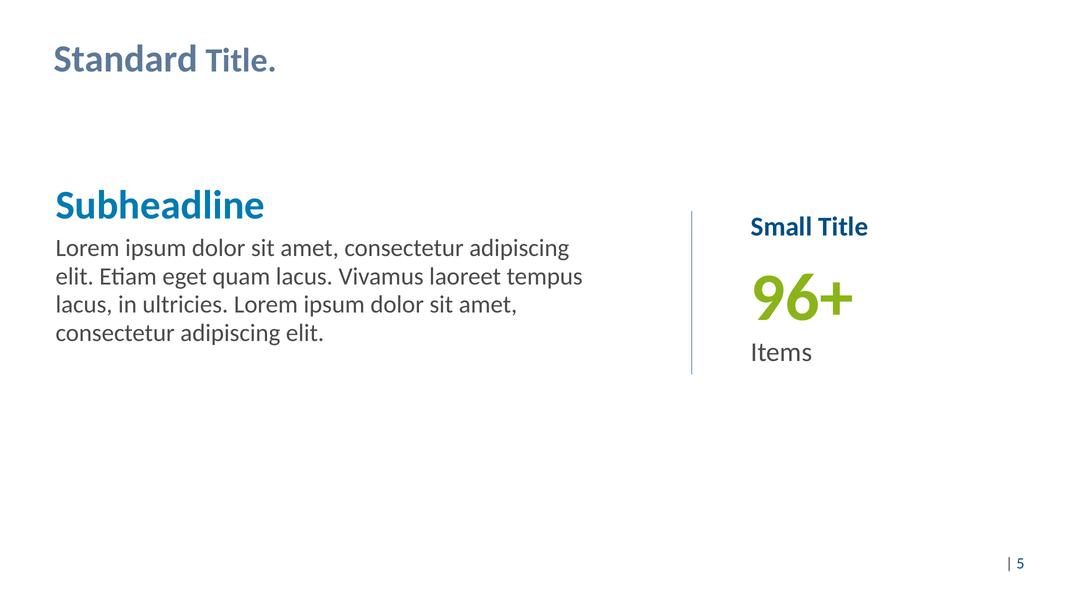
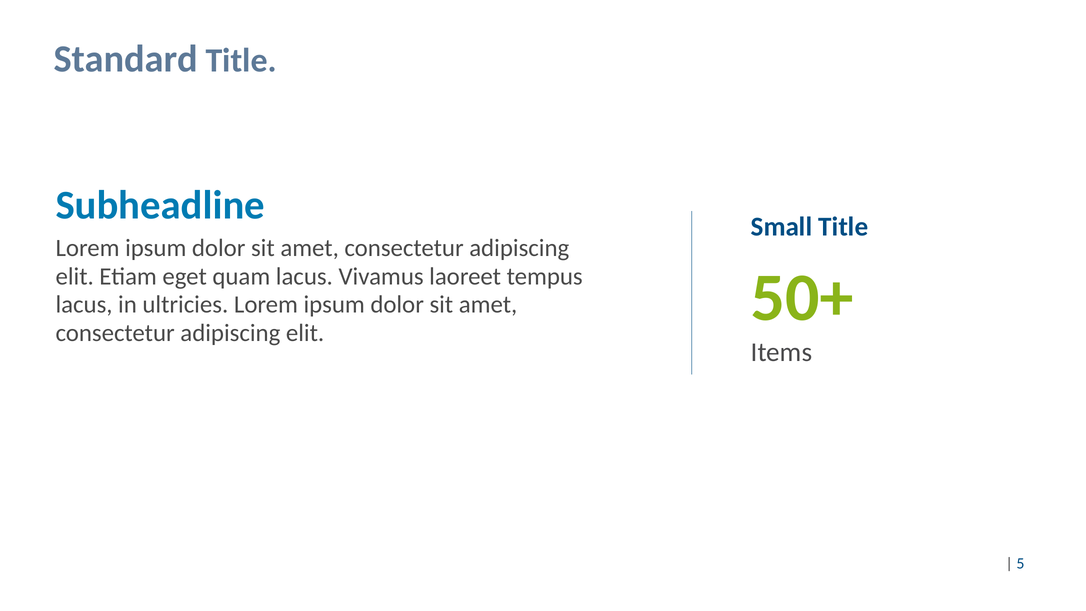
96+: 96+ -> 50+ (802, 298)
